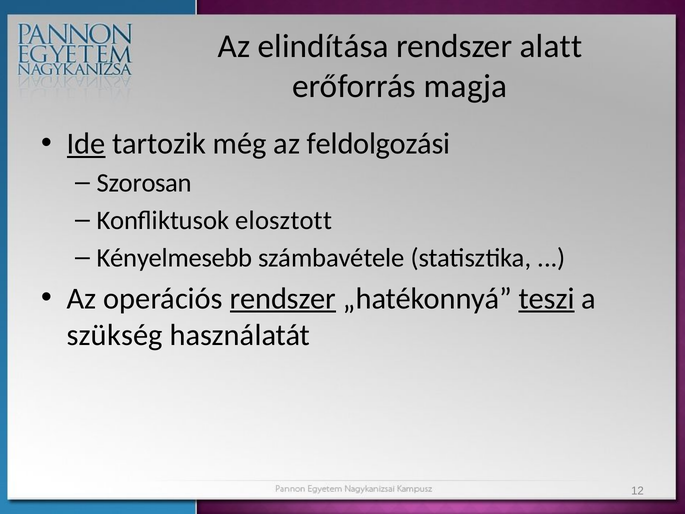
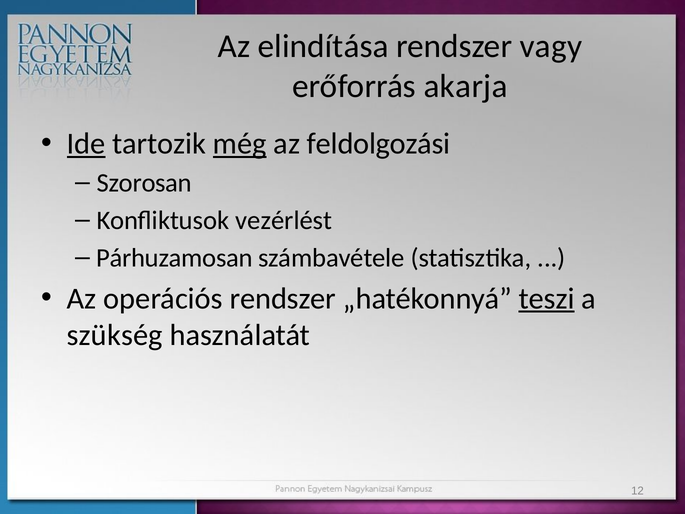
alatt: alatt -> vagy (551, 46)
magja: magja -> akarja (466, 86)
még underline: none -> present (240, 144)
elosztott: elosztott -> vezérlést (284, 220)
Kényelmesebb: Kényelmesebb -> Párhuzamosan (175, 258)
rendszer underline: present -> none (283, 298)
